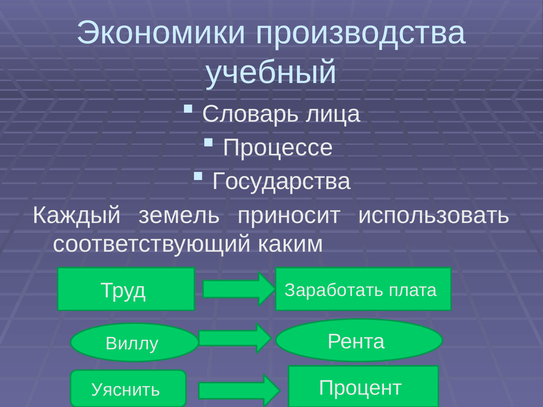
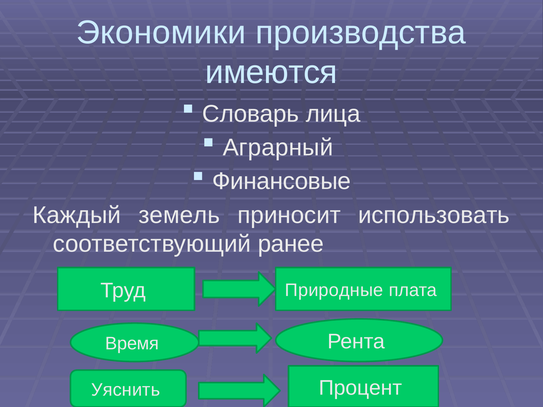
учебный: учебный -> имеются (271, 72)
Процессе: Процессе -> Аграрный (278, 148)
Государства: Государства -> Финансовые (282, 181)
каким: каким -> ранее (291, 244)
Заработать: Заработать -> Природные (334, 290)
Виллу: Виллу -> Время (132, 344)
